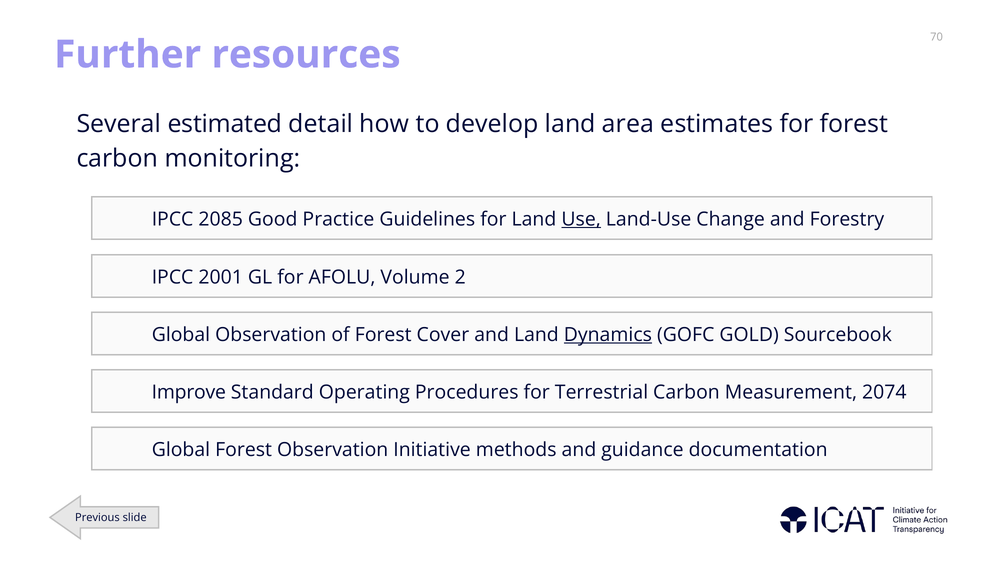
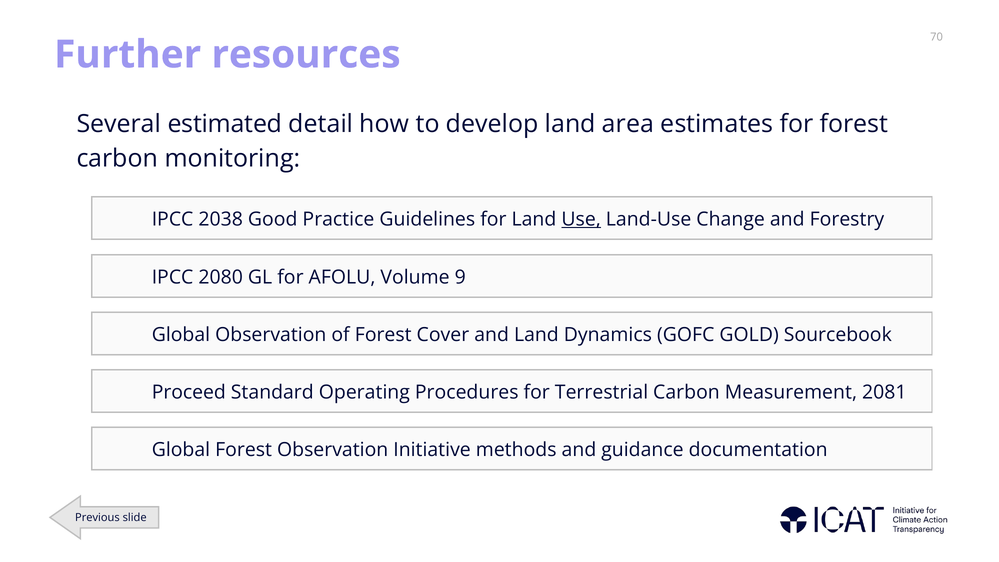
2085: 2085 -> 2038 (221, 219)
2001: 2001 -> 2080 (221, 277)
2: 2 -> 9 (460, 277)
Dynamics underline: present -> none (608, 335)
Improve: Improve -> Proceed (189, 392)
2074: 2074 -> 2081 (884, 392)
